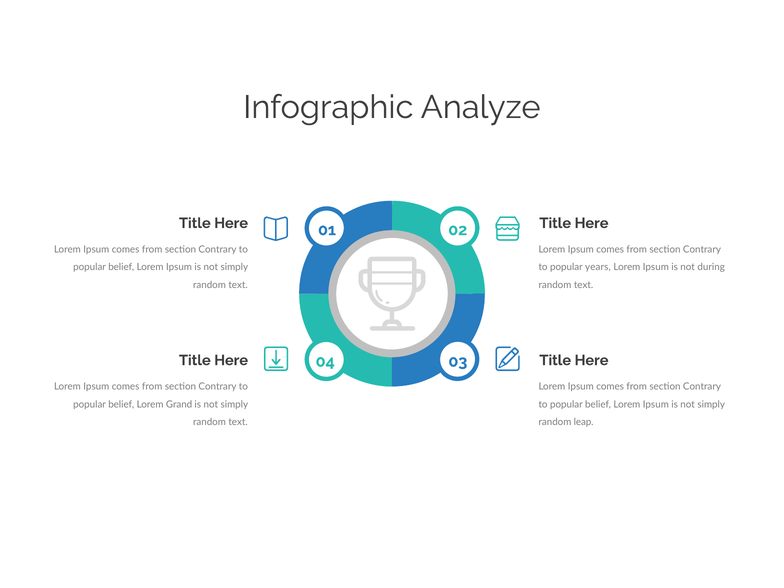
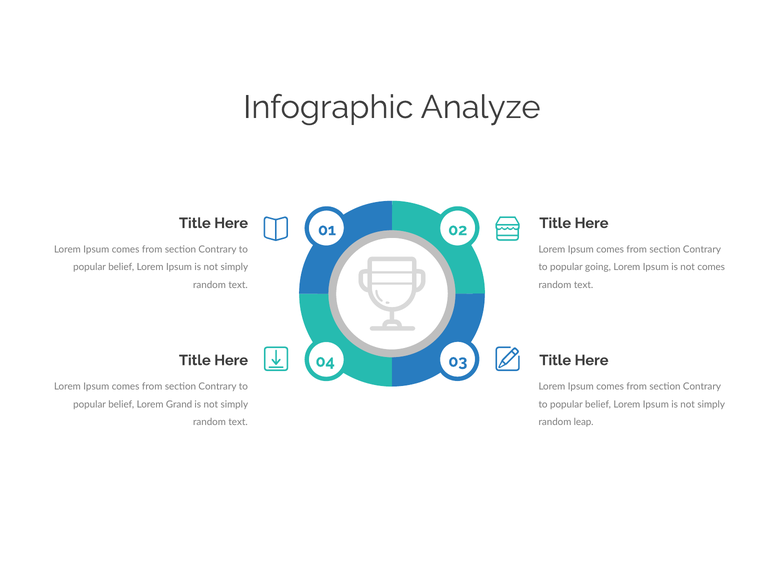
years: years -> going (598, 267)
not during: during -> comes (711, 267)
